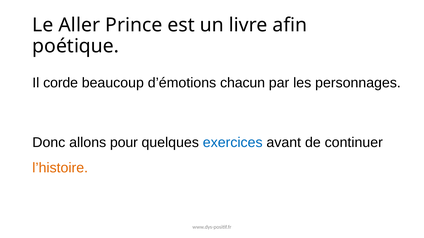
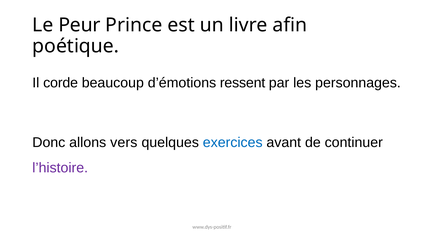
Aller: Aller -> Peur (79, 25)
chacun: chacun -> ressent (243, 83)
pour: pour -> vers (124, 143)
l’histoire colour: orange -> purple (60, 168)
